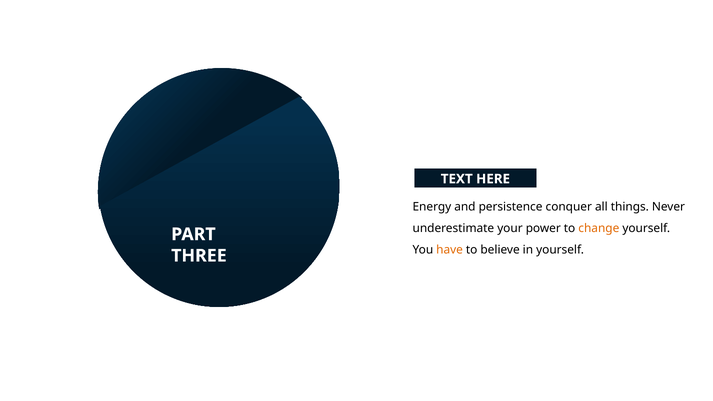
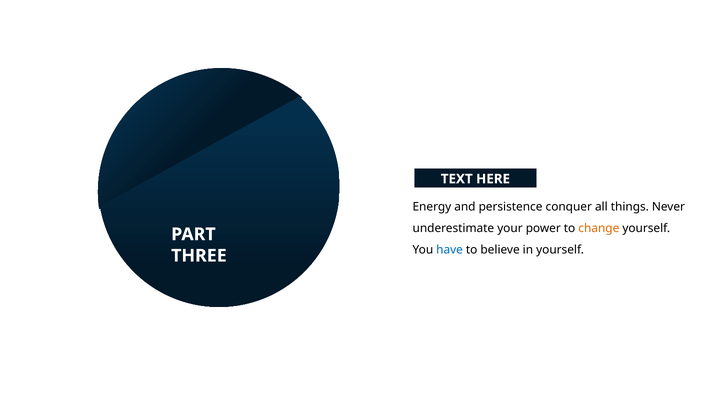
have colour: orange -> blue (450, 250)
